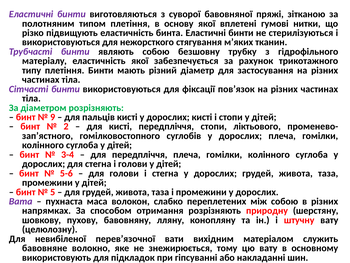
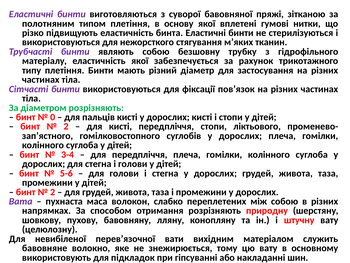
9: 9 -> 0 (53, 117)
5: 5 -> 2 (53, 192)
